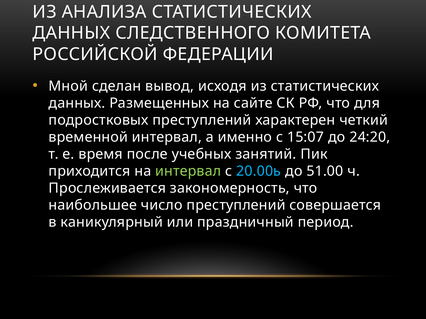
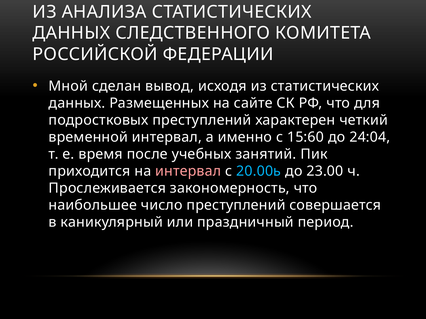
15:07: 15:07 -> 15:60 (306, 137)
24:20: 24:20 -> 24:04 (370, 137)
интервал colour: light green -> pink (188, 171)
51.00: 51.00 -> 23.00 (325, 171)
